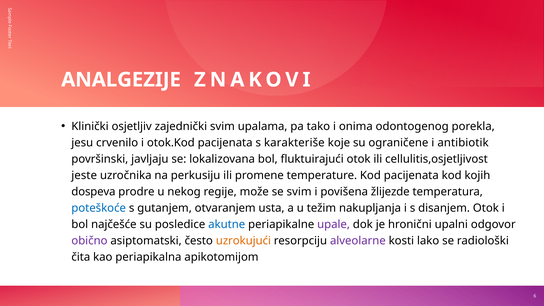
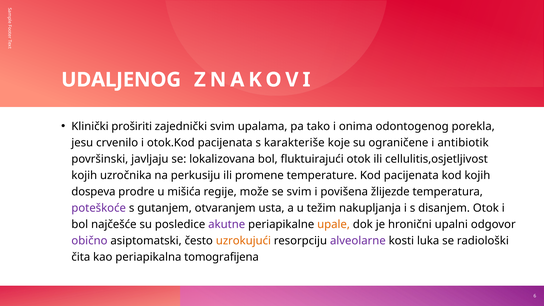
ANALGEZIJE: ANALGEZIJE -> UDALJENOG (121, 80)
osjetljiv: osjetljiv -> proširiti (132, 126)
jeste: jeste -> kojih (84, 175)
nekog: nekog -> mišića (184, 192)
poteškoće colour: blue -> purple (99, 208)
akutne colour: blue -> purple (227, 224)
upale colour: purple -> orange (334, 224)
lako: lako -> luka (428, 241)
apikotomijom: apikotomijom -> tomografijena (221, 257)
